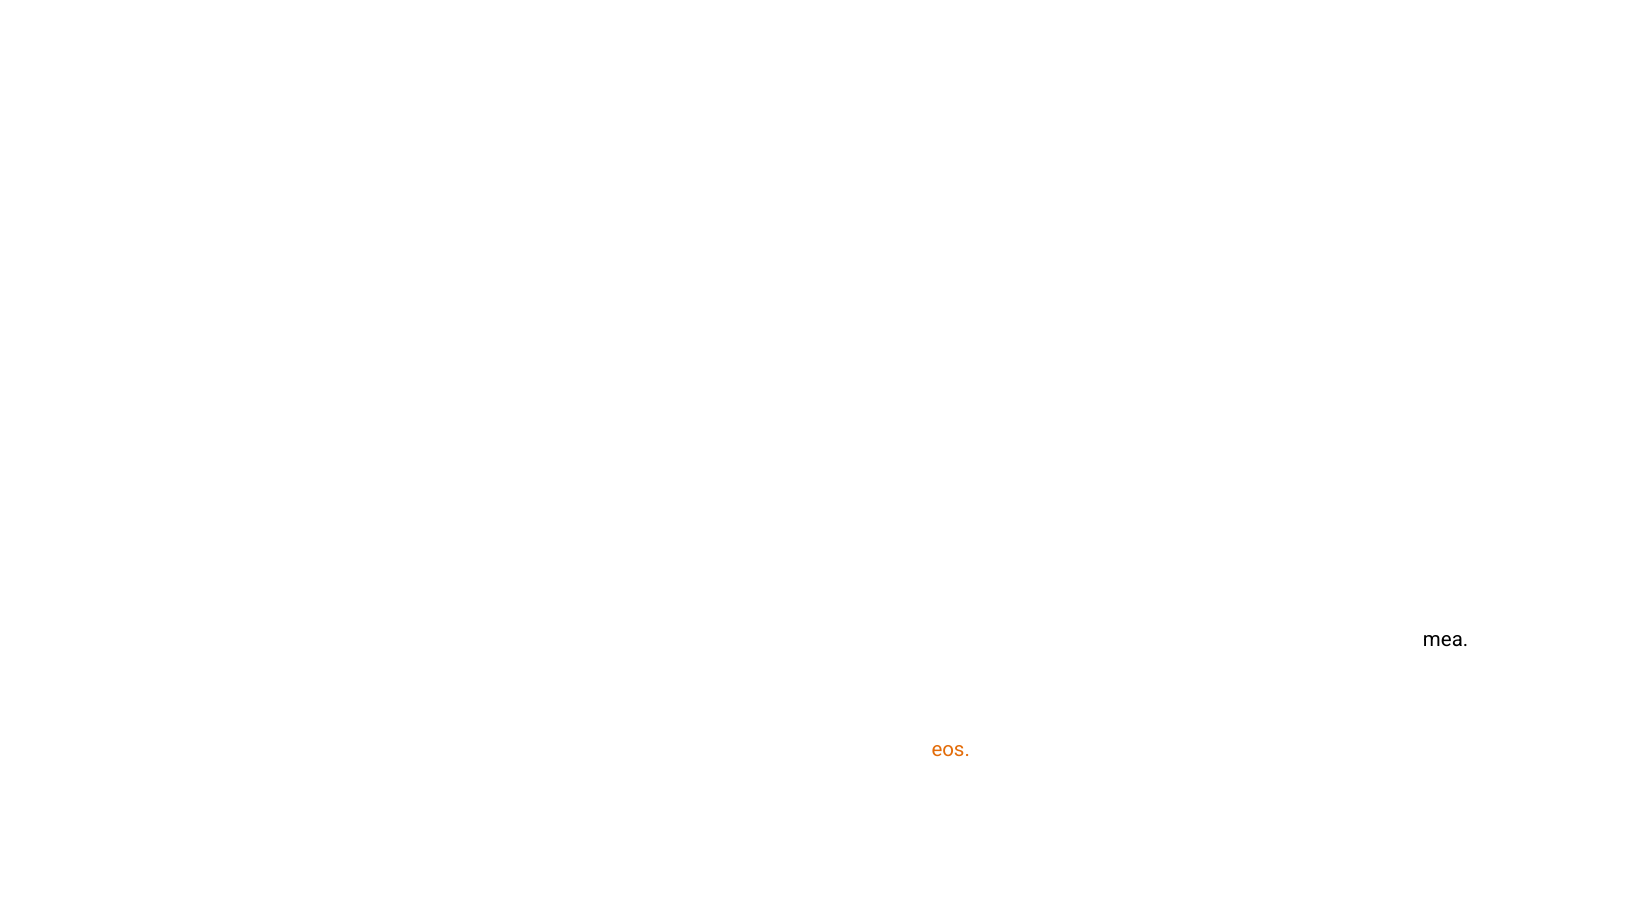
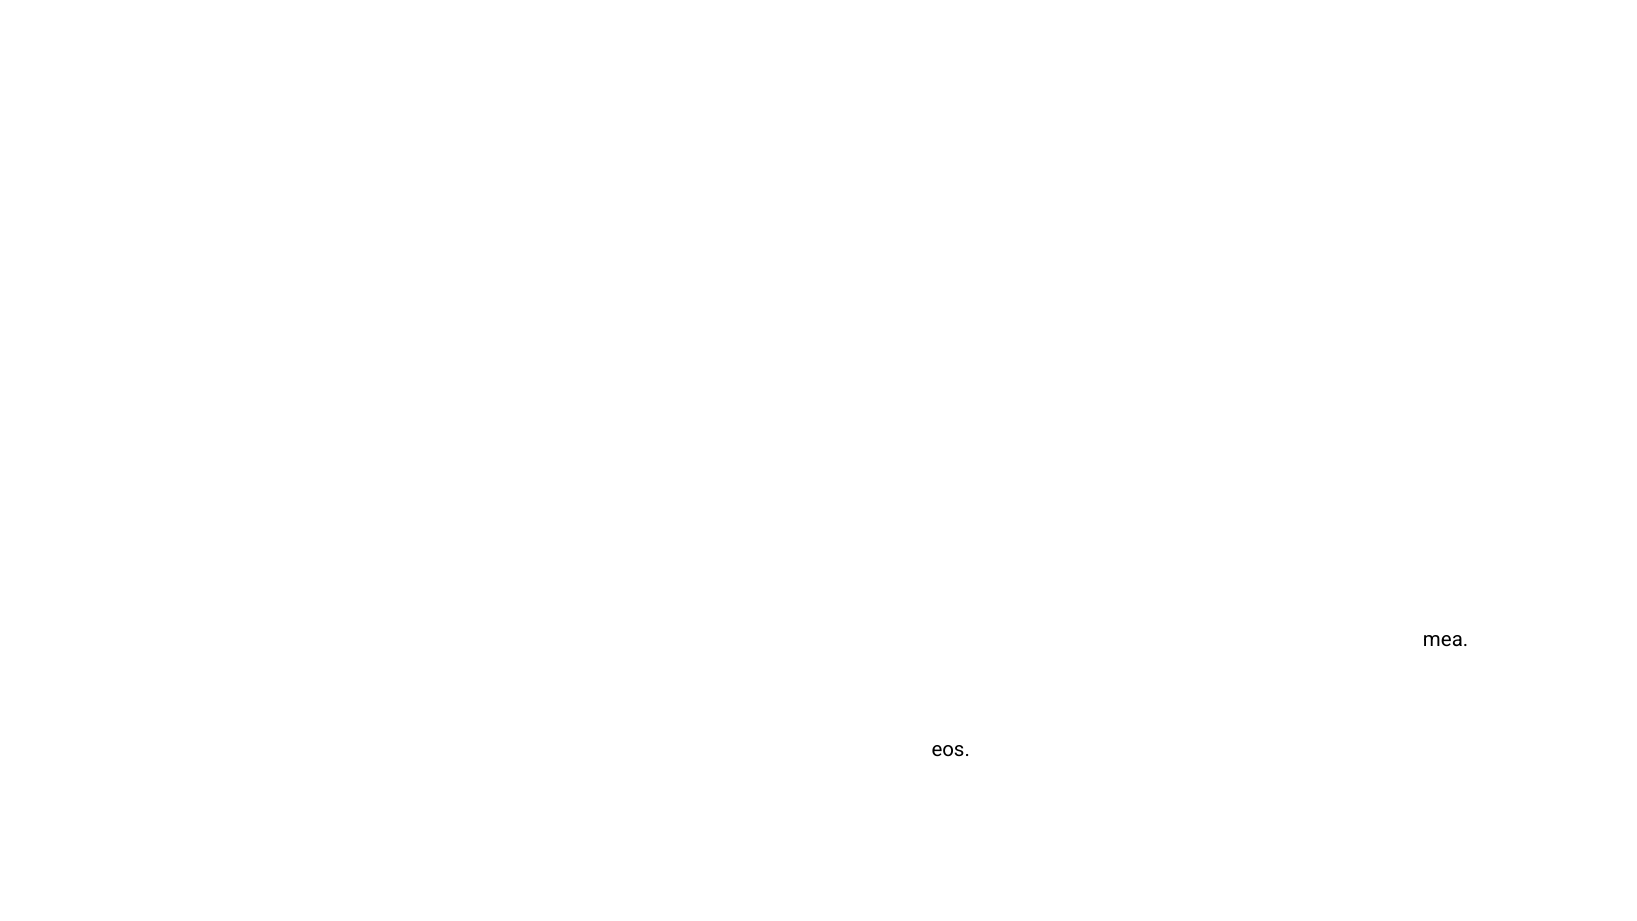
eos colour: orange -> black (951, 749)
